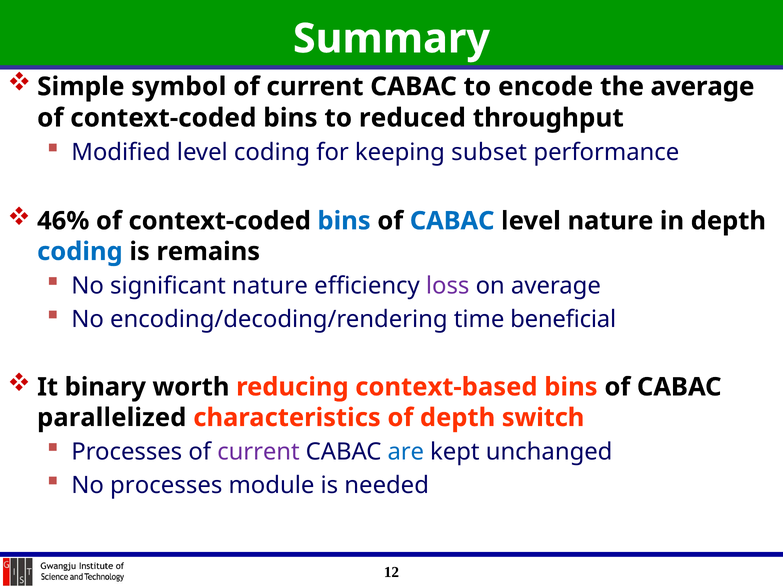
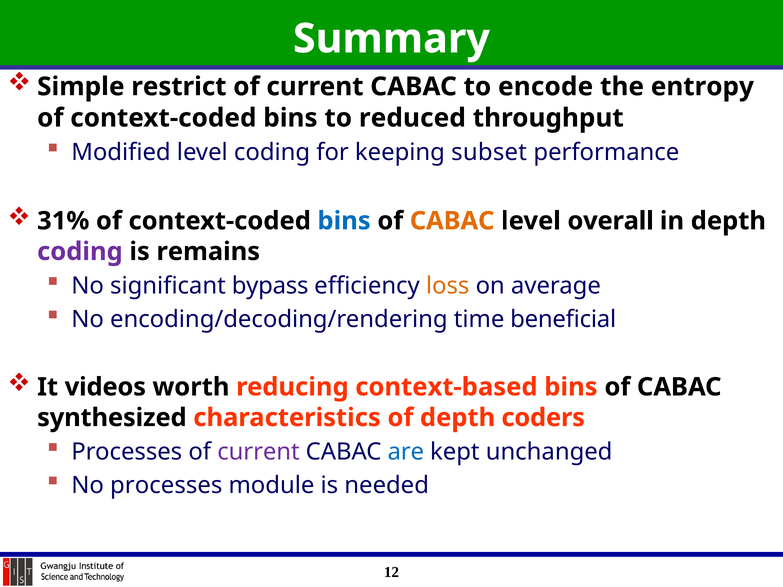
symbol: symbol -> restrict (179, 87)
the average: average -> entropy (702, 87)
46%: 46% -> 31% (63, 221)
CABAC colour: blue -> orange (452, 221)
level nature: nature -> overall (611, 221)
coding colour: blue -> purple (80, 252)
significant nature: nature -> bypass (270, 286)
loss colour: purple -> orange (448, 286)
binary: binary -> videos (105, 387)
parallelized: parallelized -> synthesized (112, 418)
switch: switch -> coders (543, 418)
